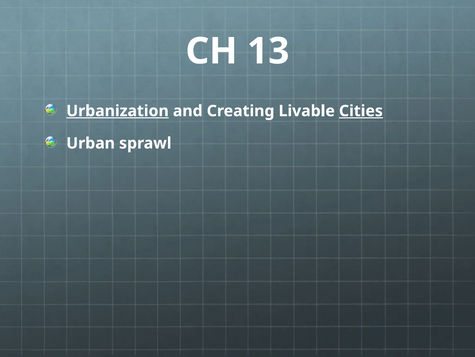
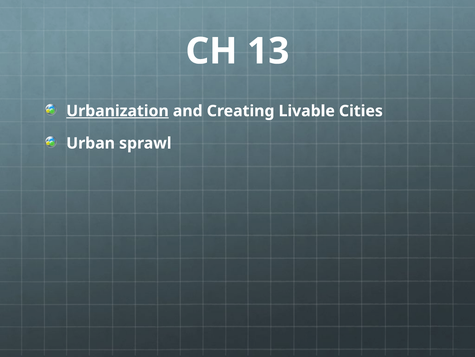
Cities underline: present -> none (361, 111)
